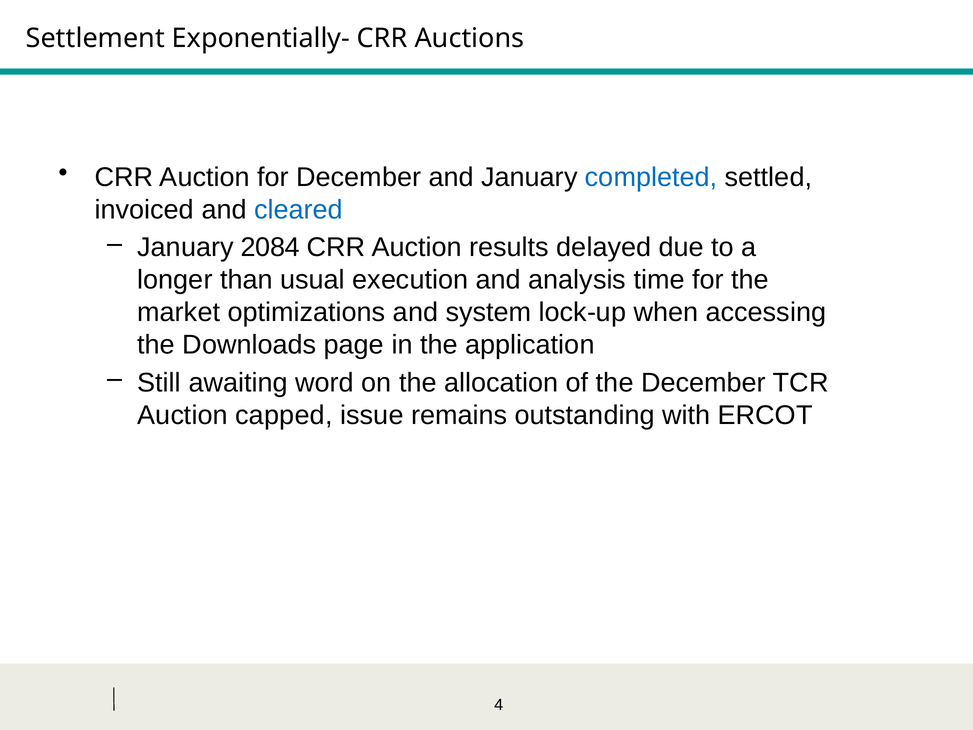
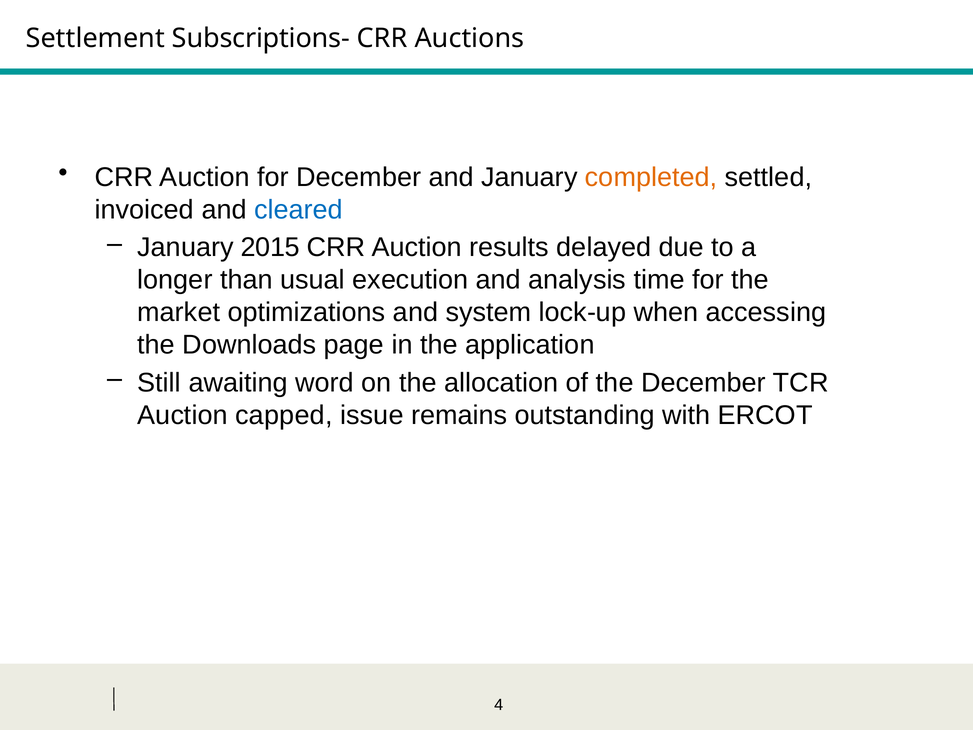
Exponentially-: Exponentially- -> Subscriptions- (261, 38)
completed colour: blue -> orange (651, 177)
2084: 2084 -> 2015 (270, 247)
